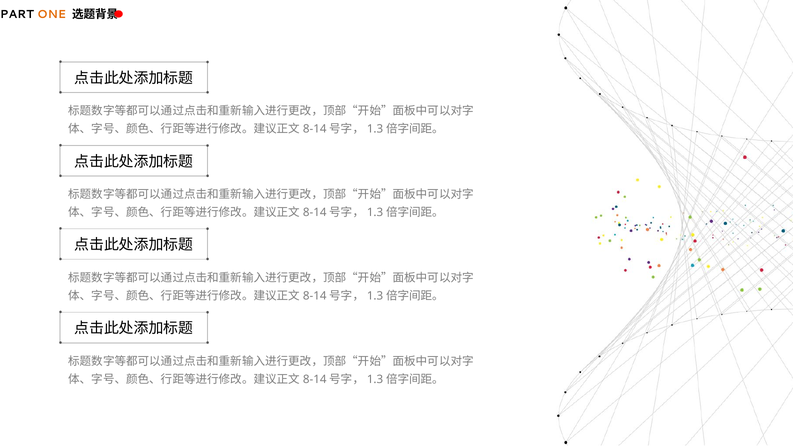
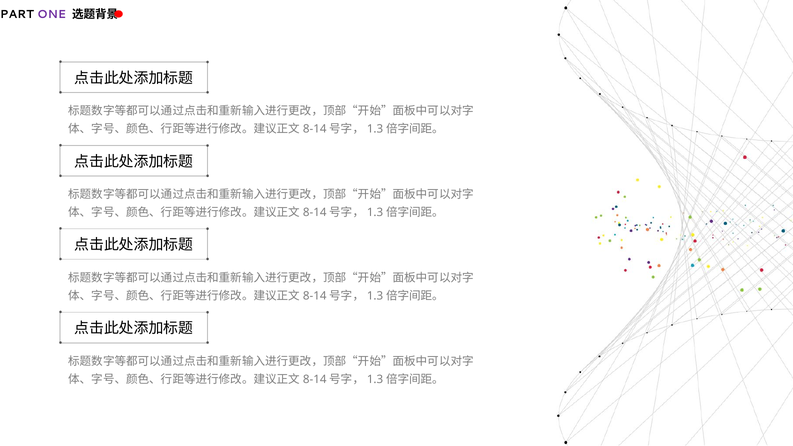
ONE colour: orange -> purple (52, 15)
